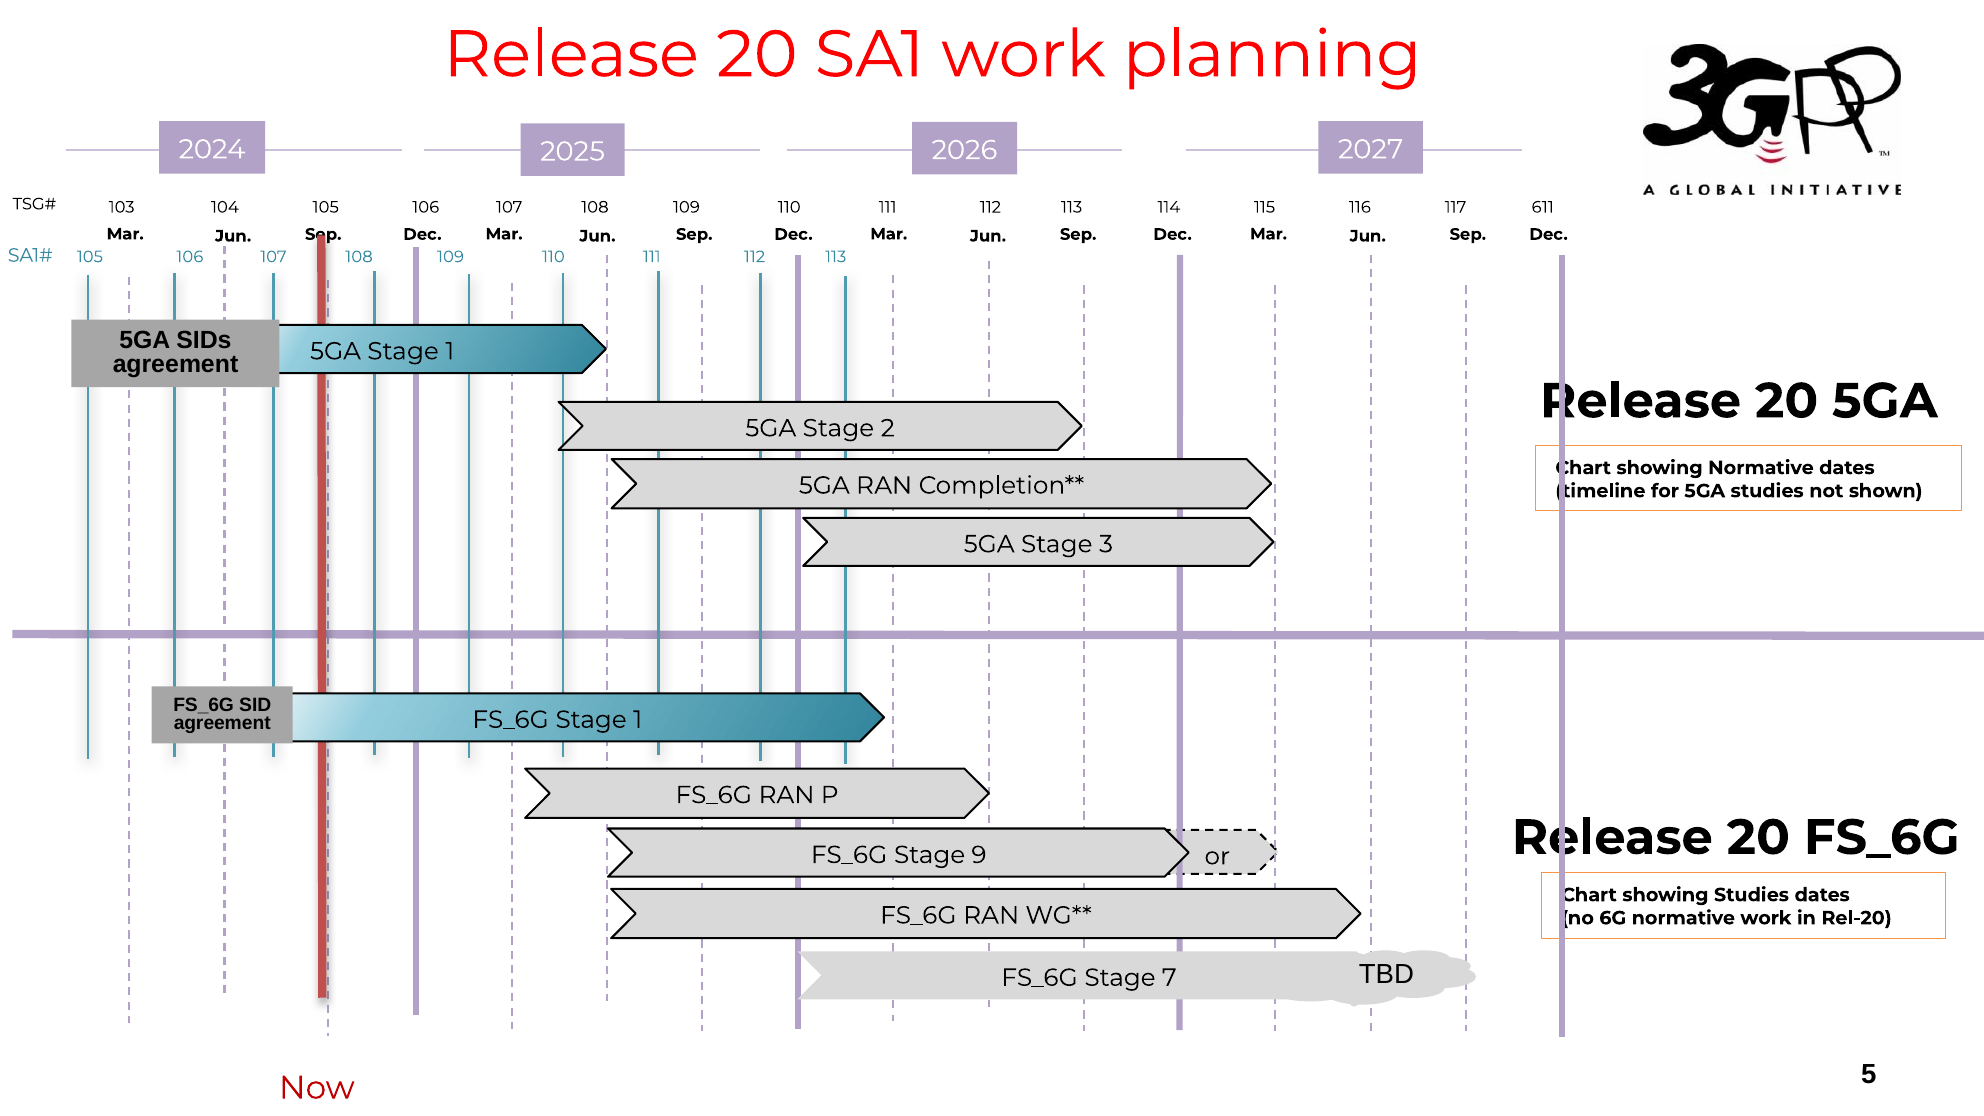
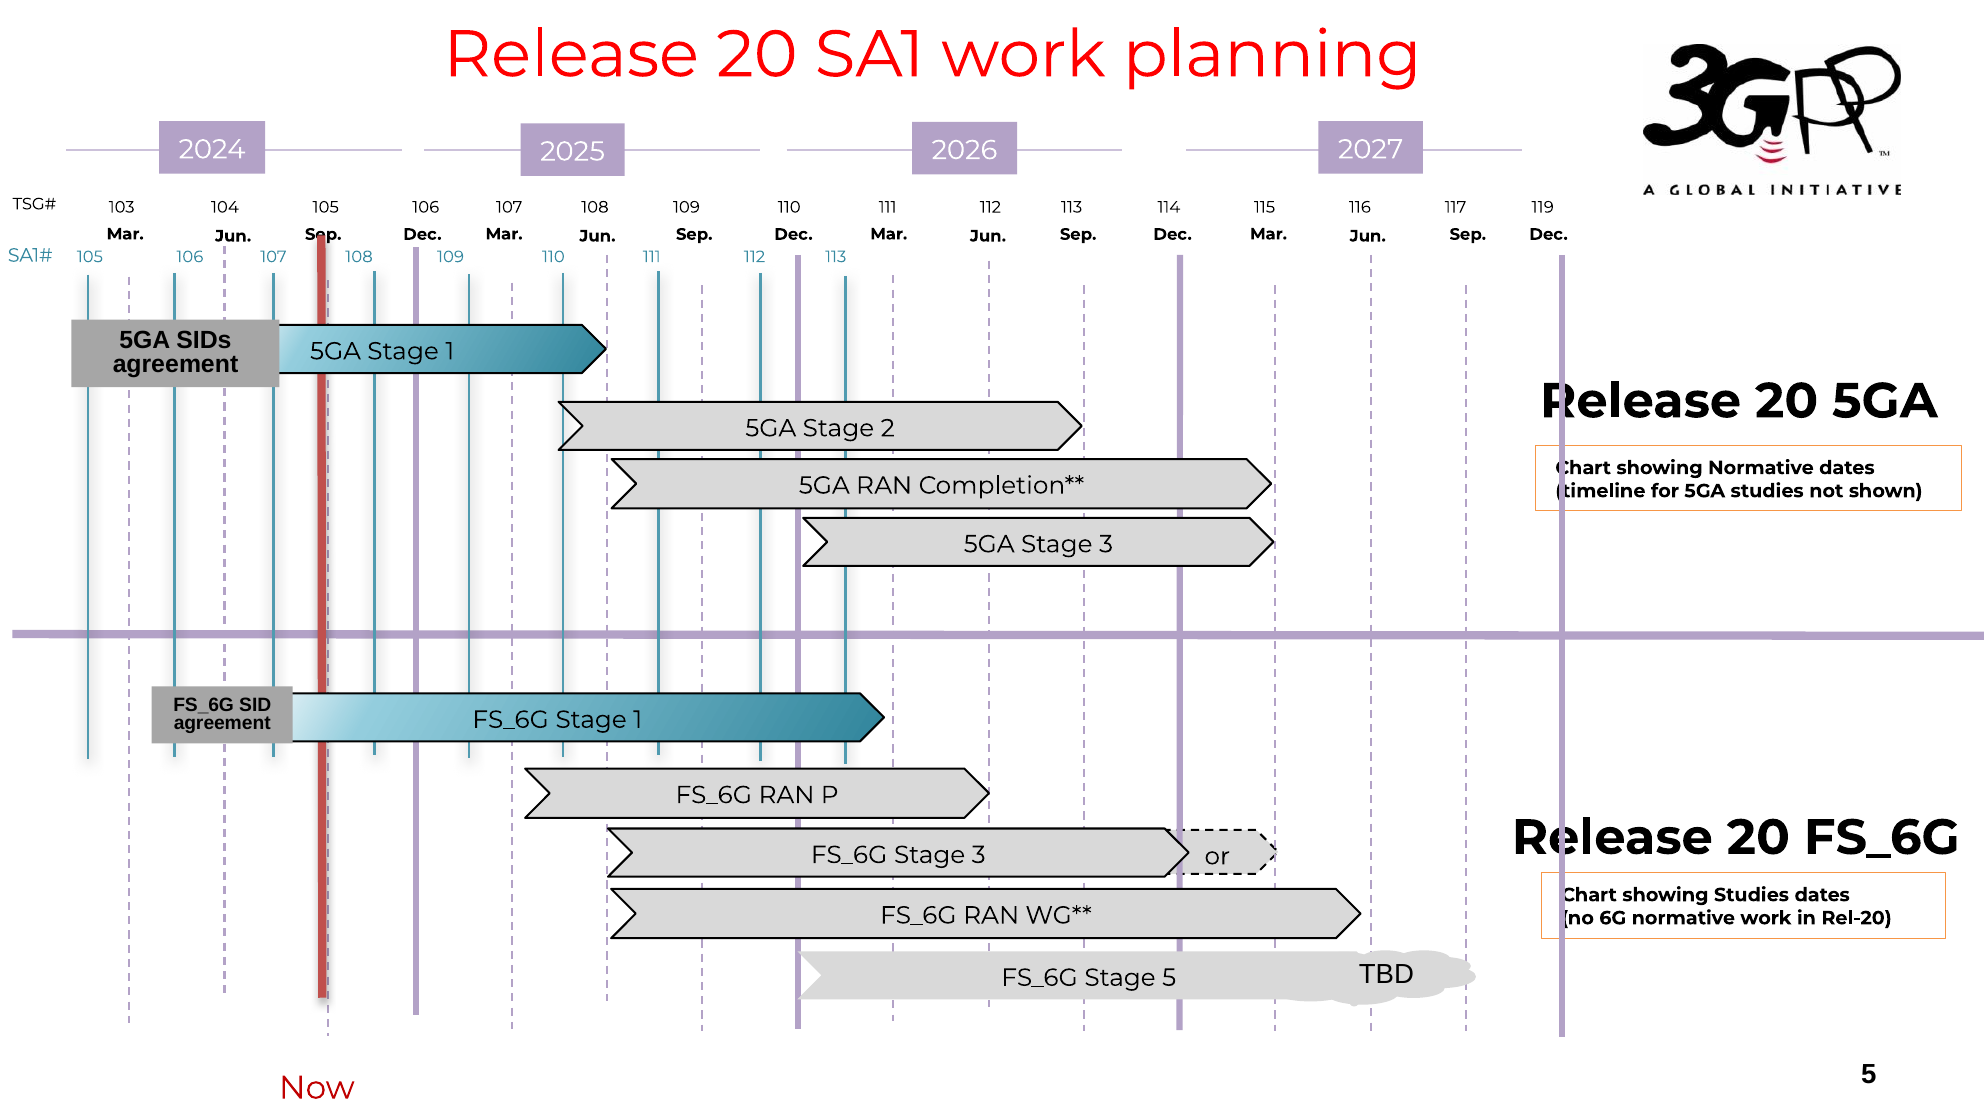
611: 611 -> 119 (1543, 207)
FS_6G Stage 9: 9 -> 3 (979, 855)
Stage 7: 7 -> 5 (1169, 978)
